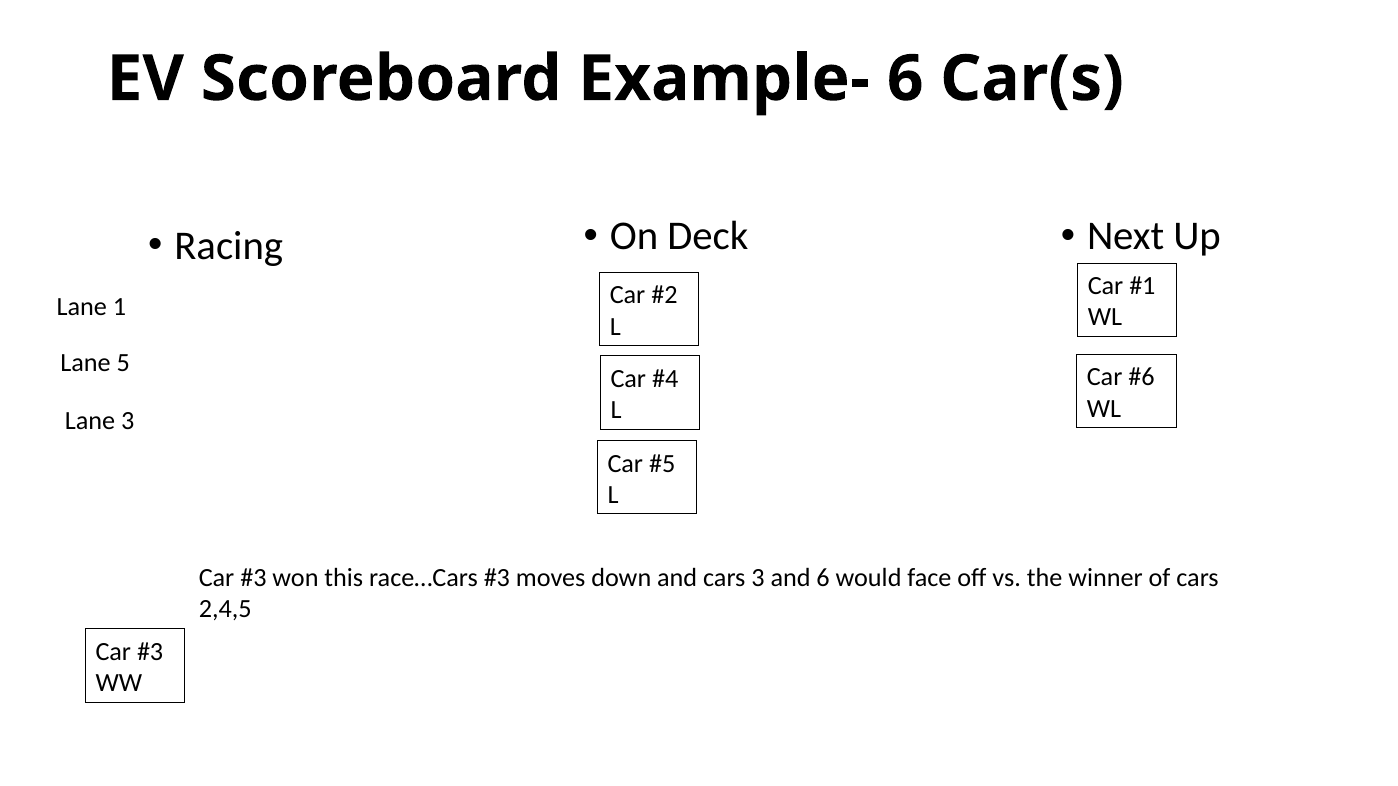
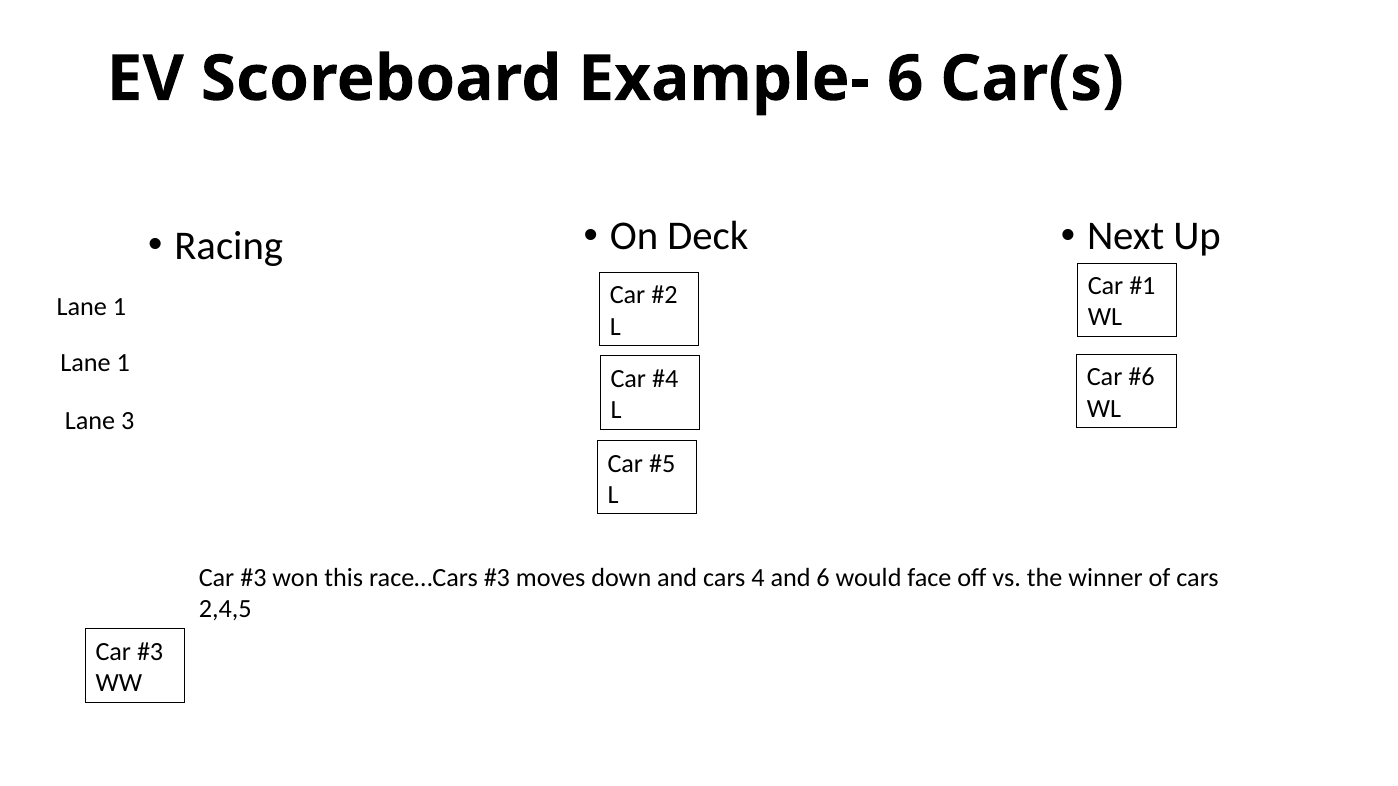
5: 5 -> 1 (123, 364)
cars 3: 3 -> 4 (758, 578)
